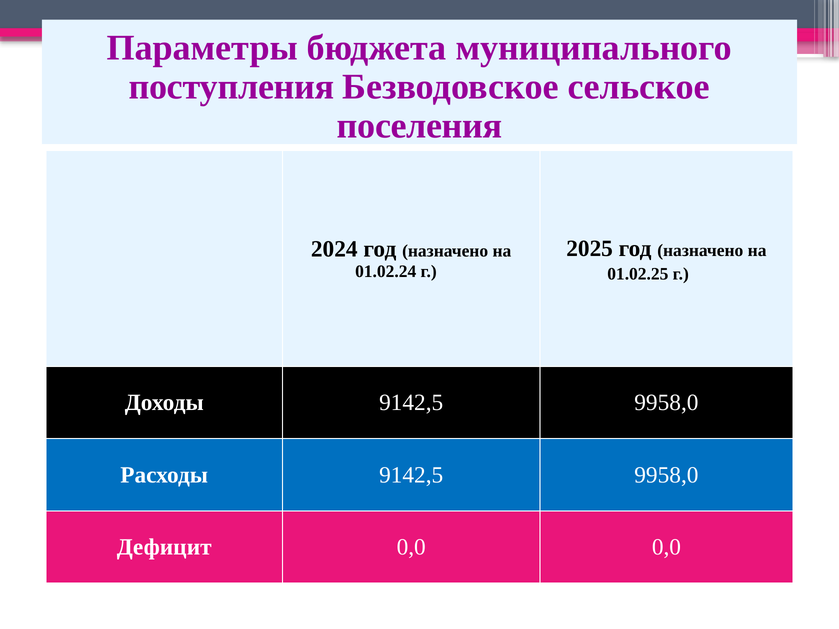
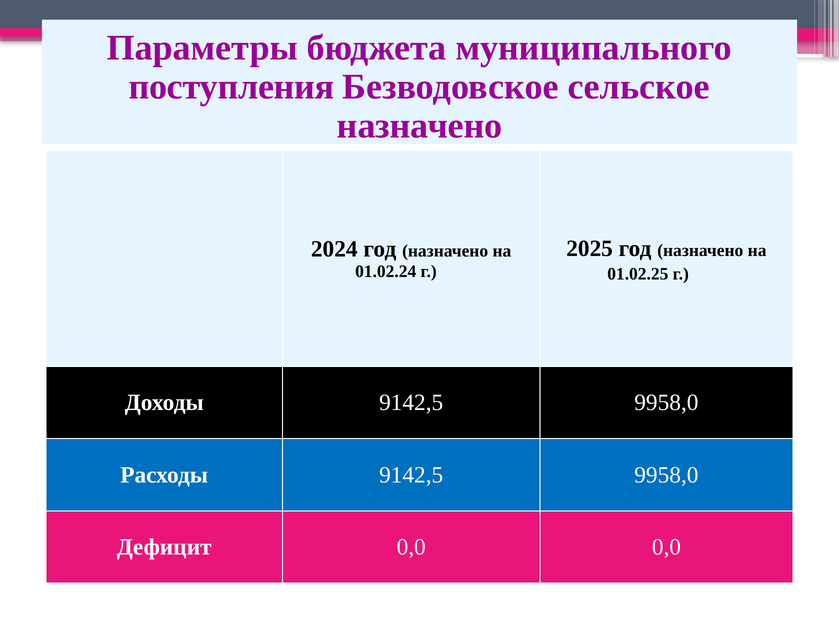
поселения: поселения -> назначено (420, 126)
